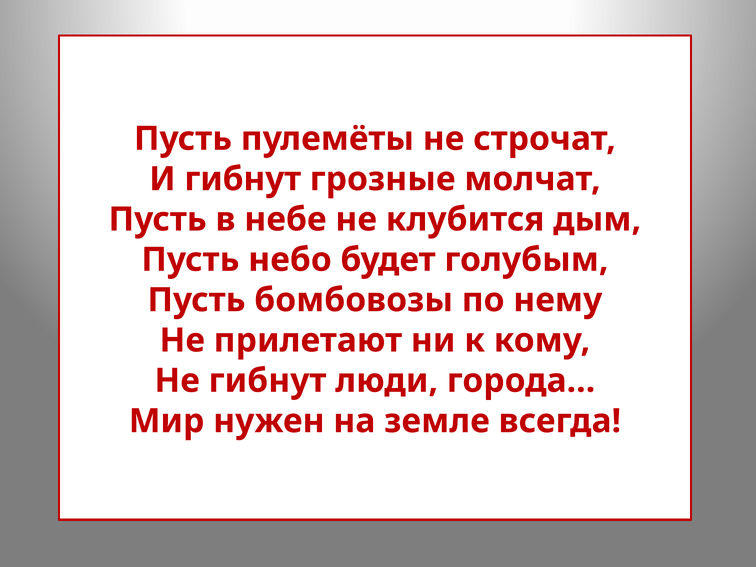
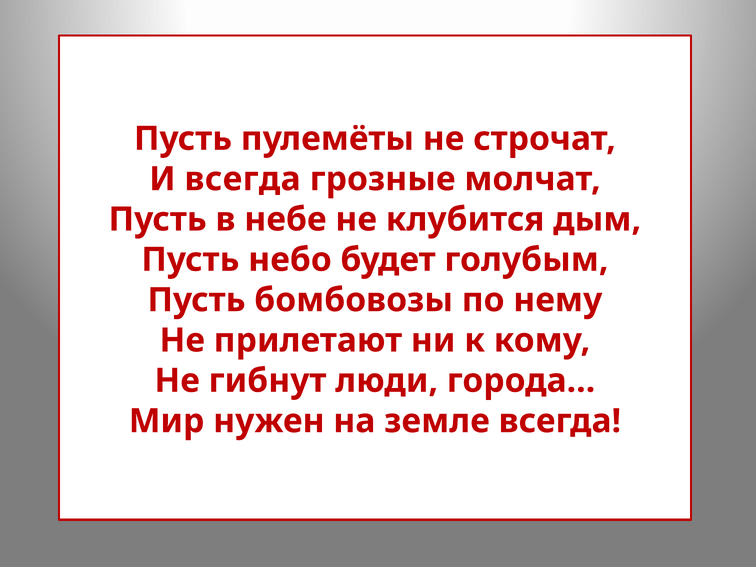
И гибнут: гибнут -> всегда (243, 179)
